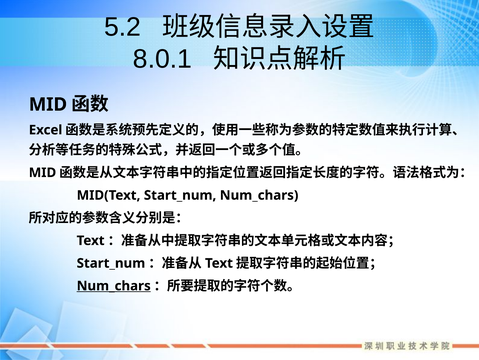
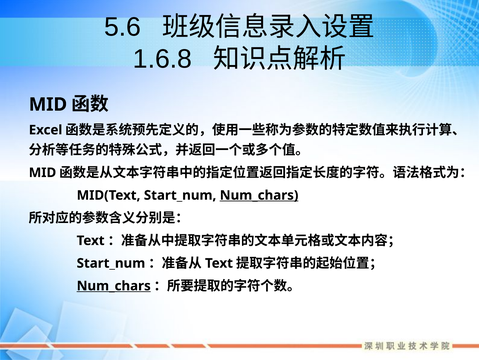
5.2: 5.2 -> 5.6 (123, 27)
8.0.1: 8.0.1 -> 1.6.8 (162, 59)
Num_chars underline: none -> present (259, 195)
